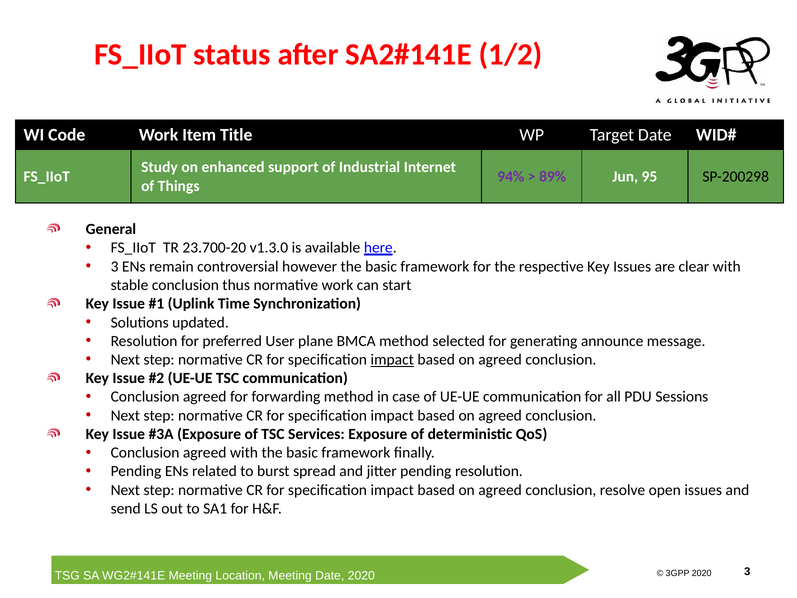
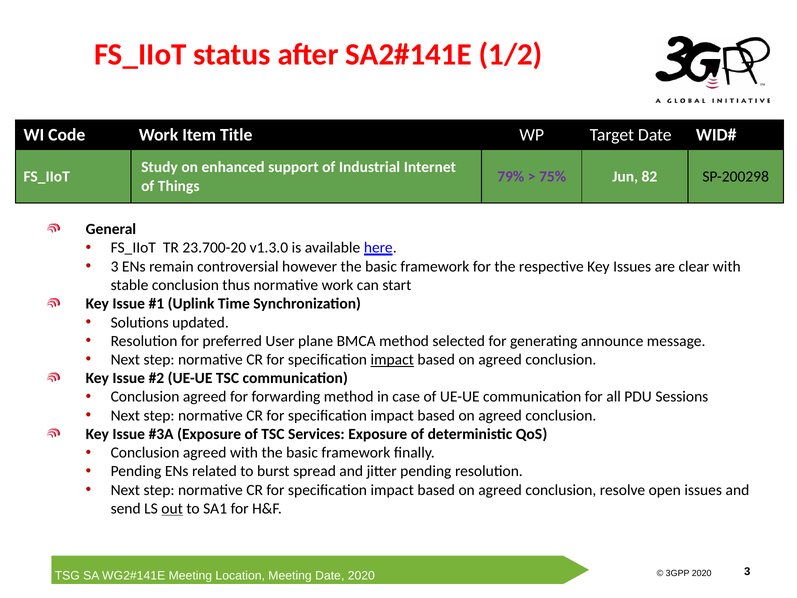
94%: 94% -> 79% (511, 177)
89%: 89% -> 75% (553, 177)
95: 95 -> 82 (649, 177)
out underline: none -> present (172, 508)
